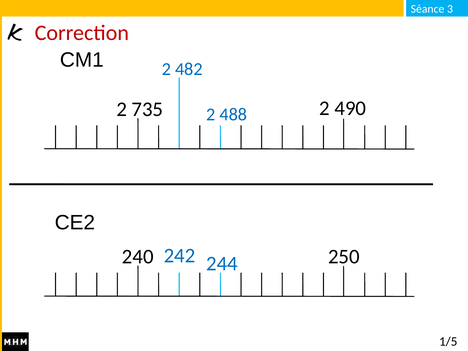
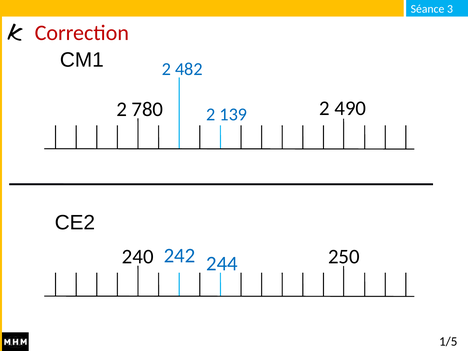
735: 735 -> 780 (147, 109)
488: 488 -> 139 (233, 114)
